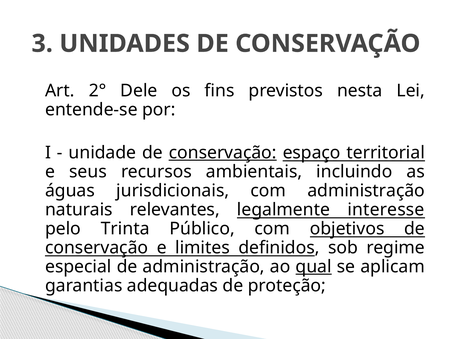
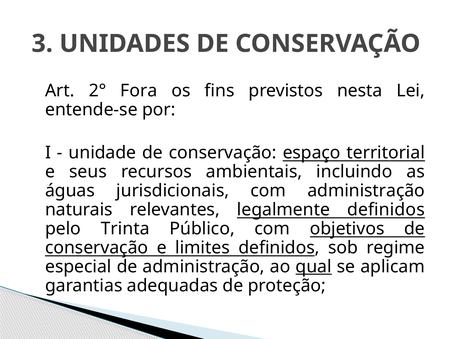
Dele: Dele -> Fora (139, 91)
conservação underline: present -> none (223, 153)
legalmente interesse: interesse -> definidos (386, 210)
